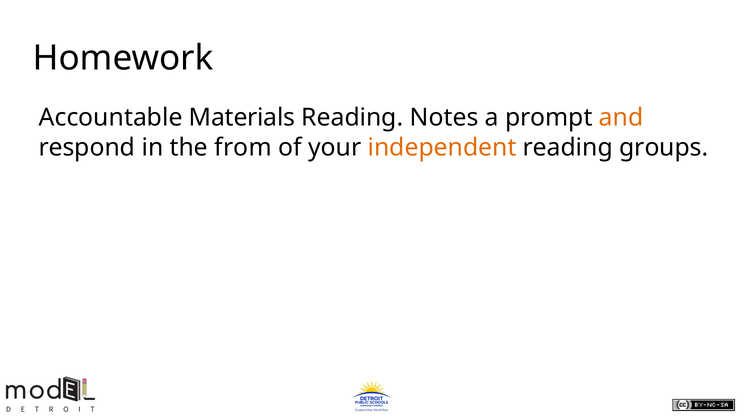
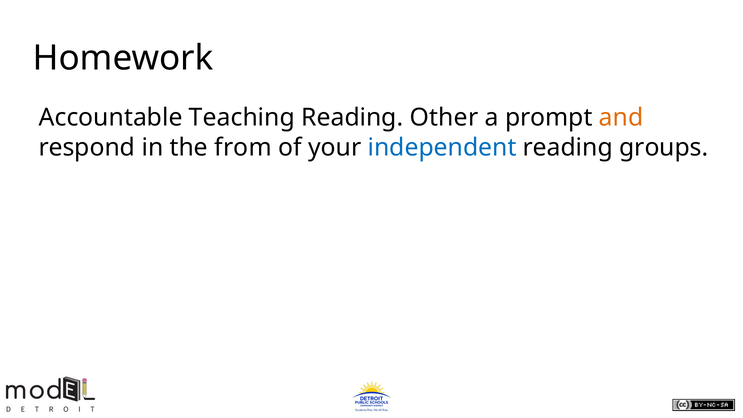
Materials: Materials -> Teaching (242, 118)
Notes: Notes -> Other (444, 118)
independent colour: orange -> blue (442, 147)
